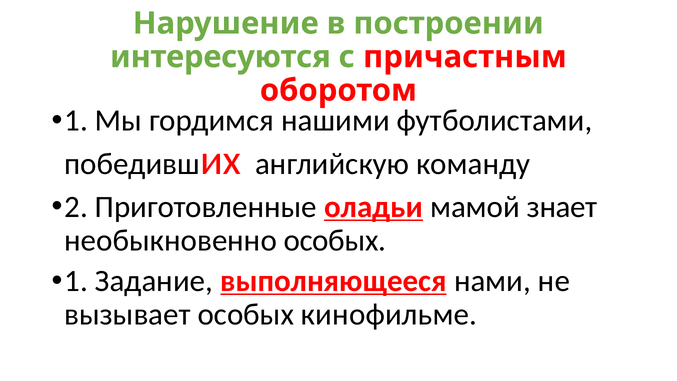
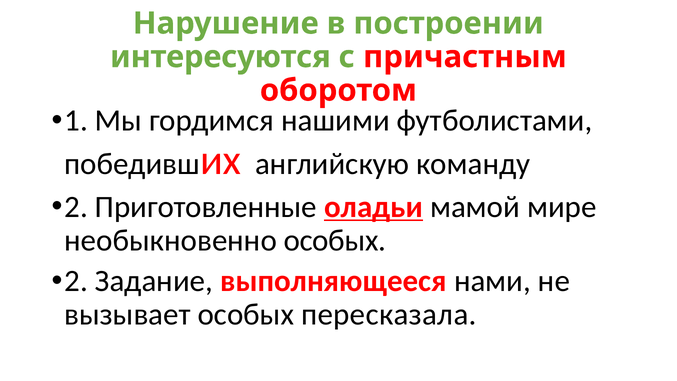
знает: знает -> мире (562, 207)
1: 1 -> 2 (76, 281)
выполняющееся underline: present -> none (334, 281)
кинофильме: кинофильме -> пересказала (389, 314)
